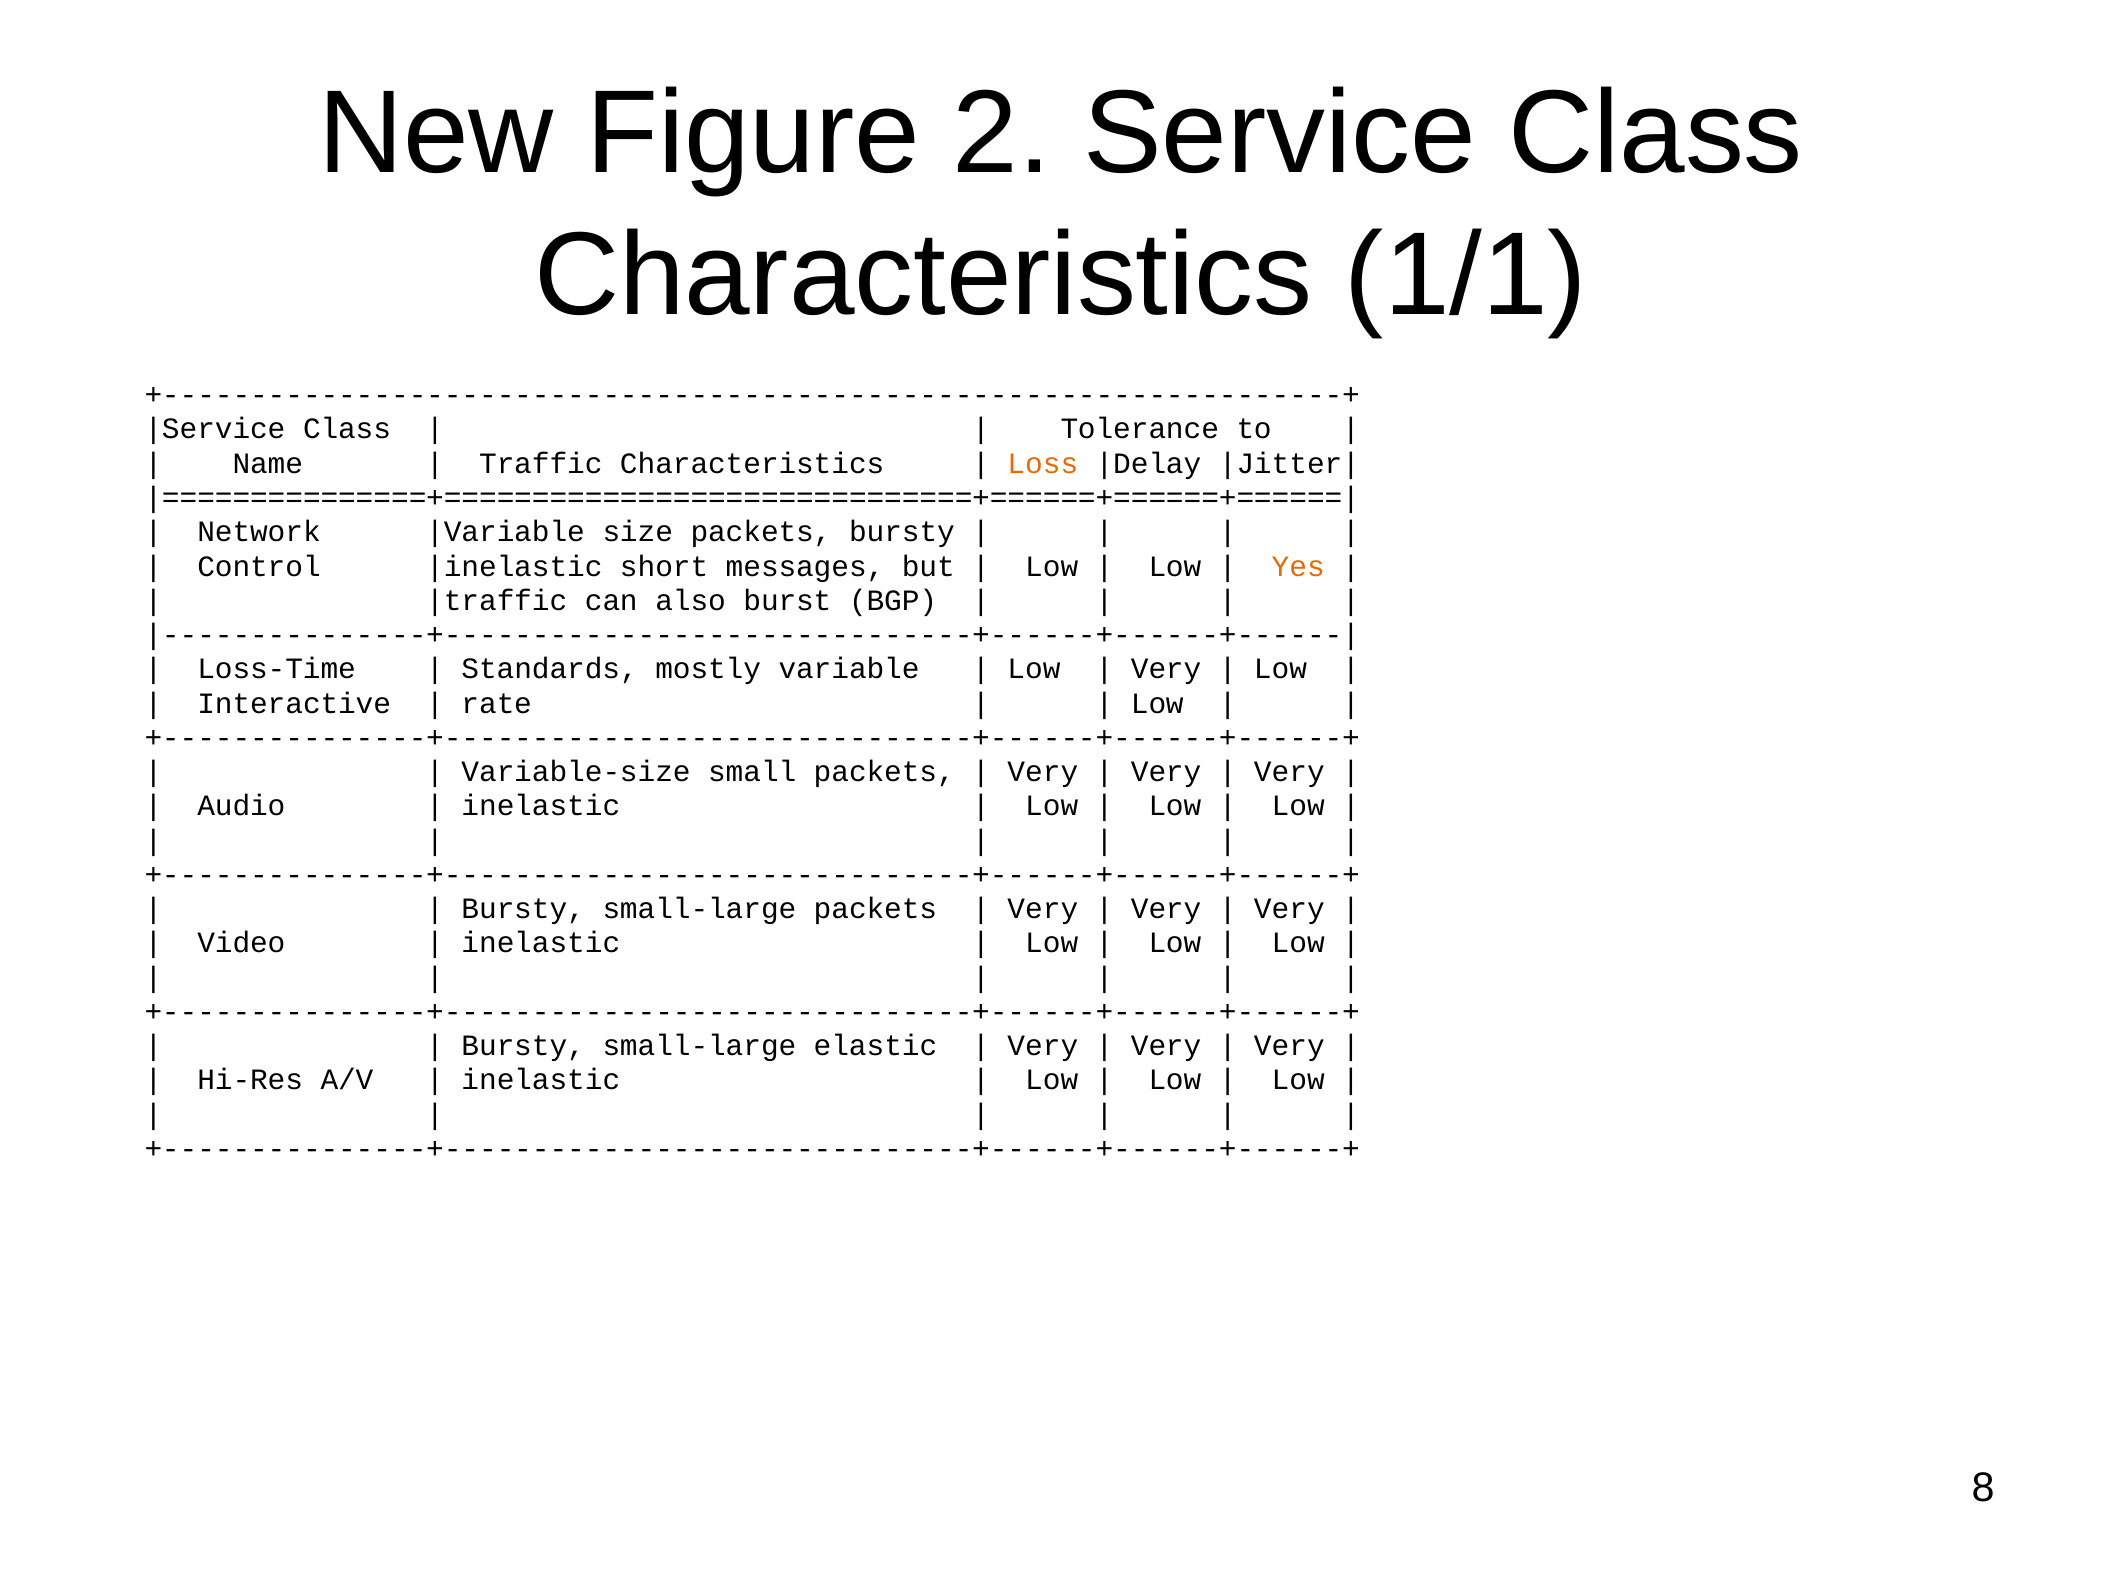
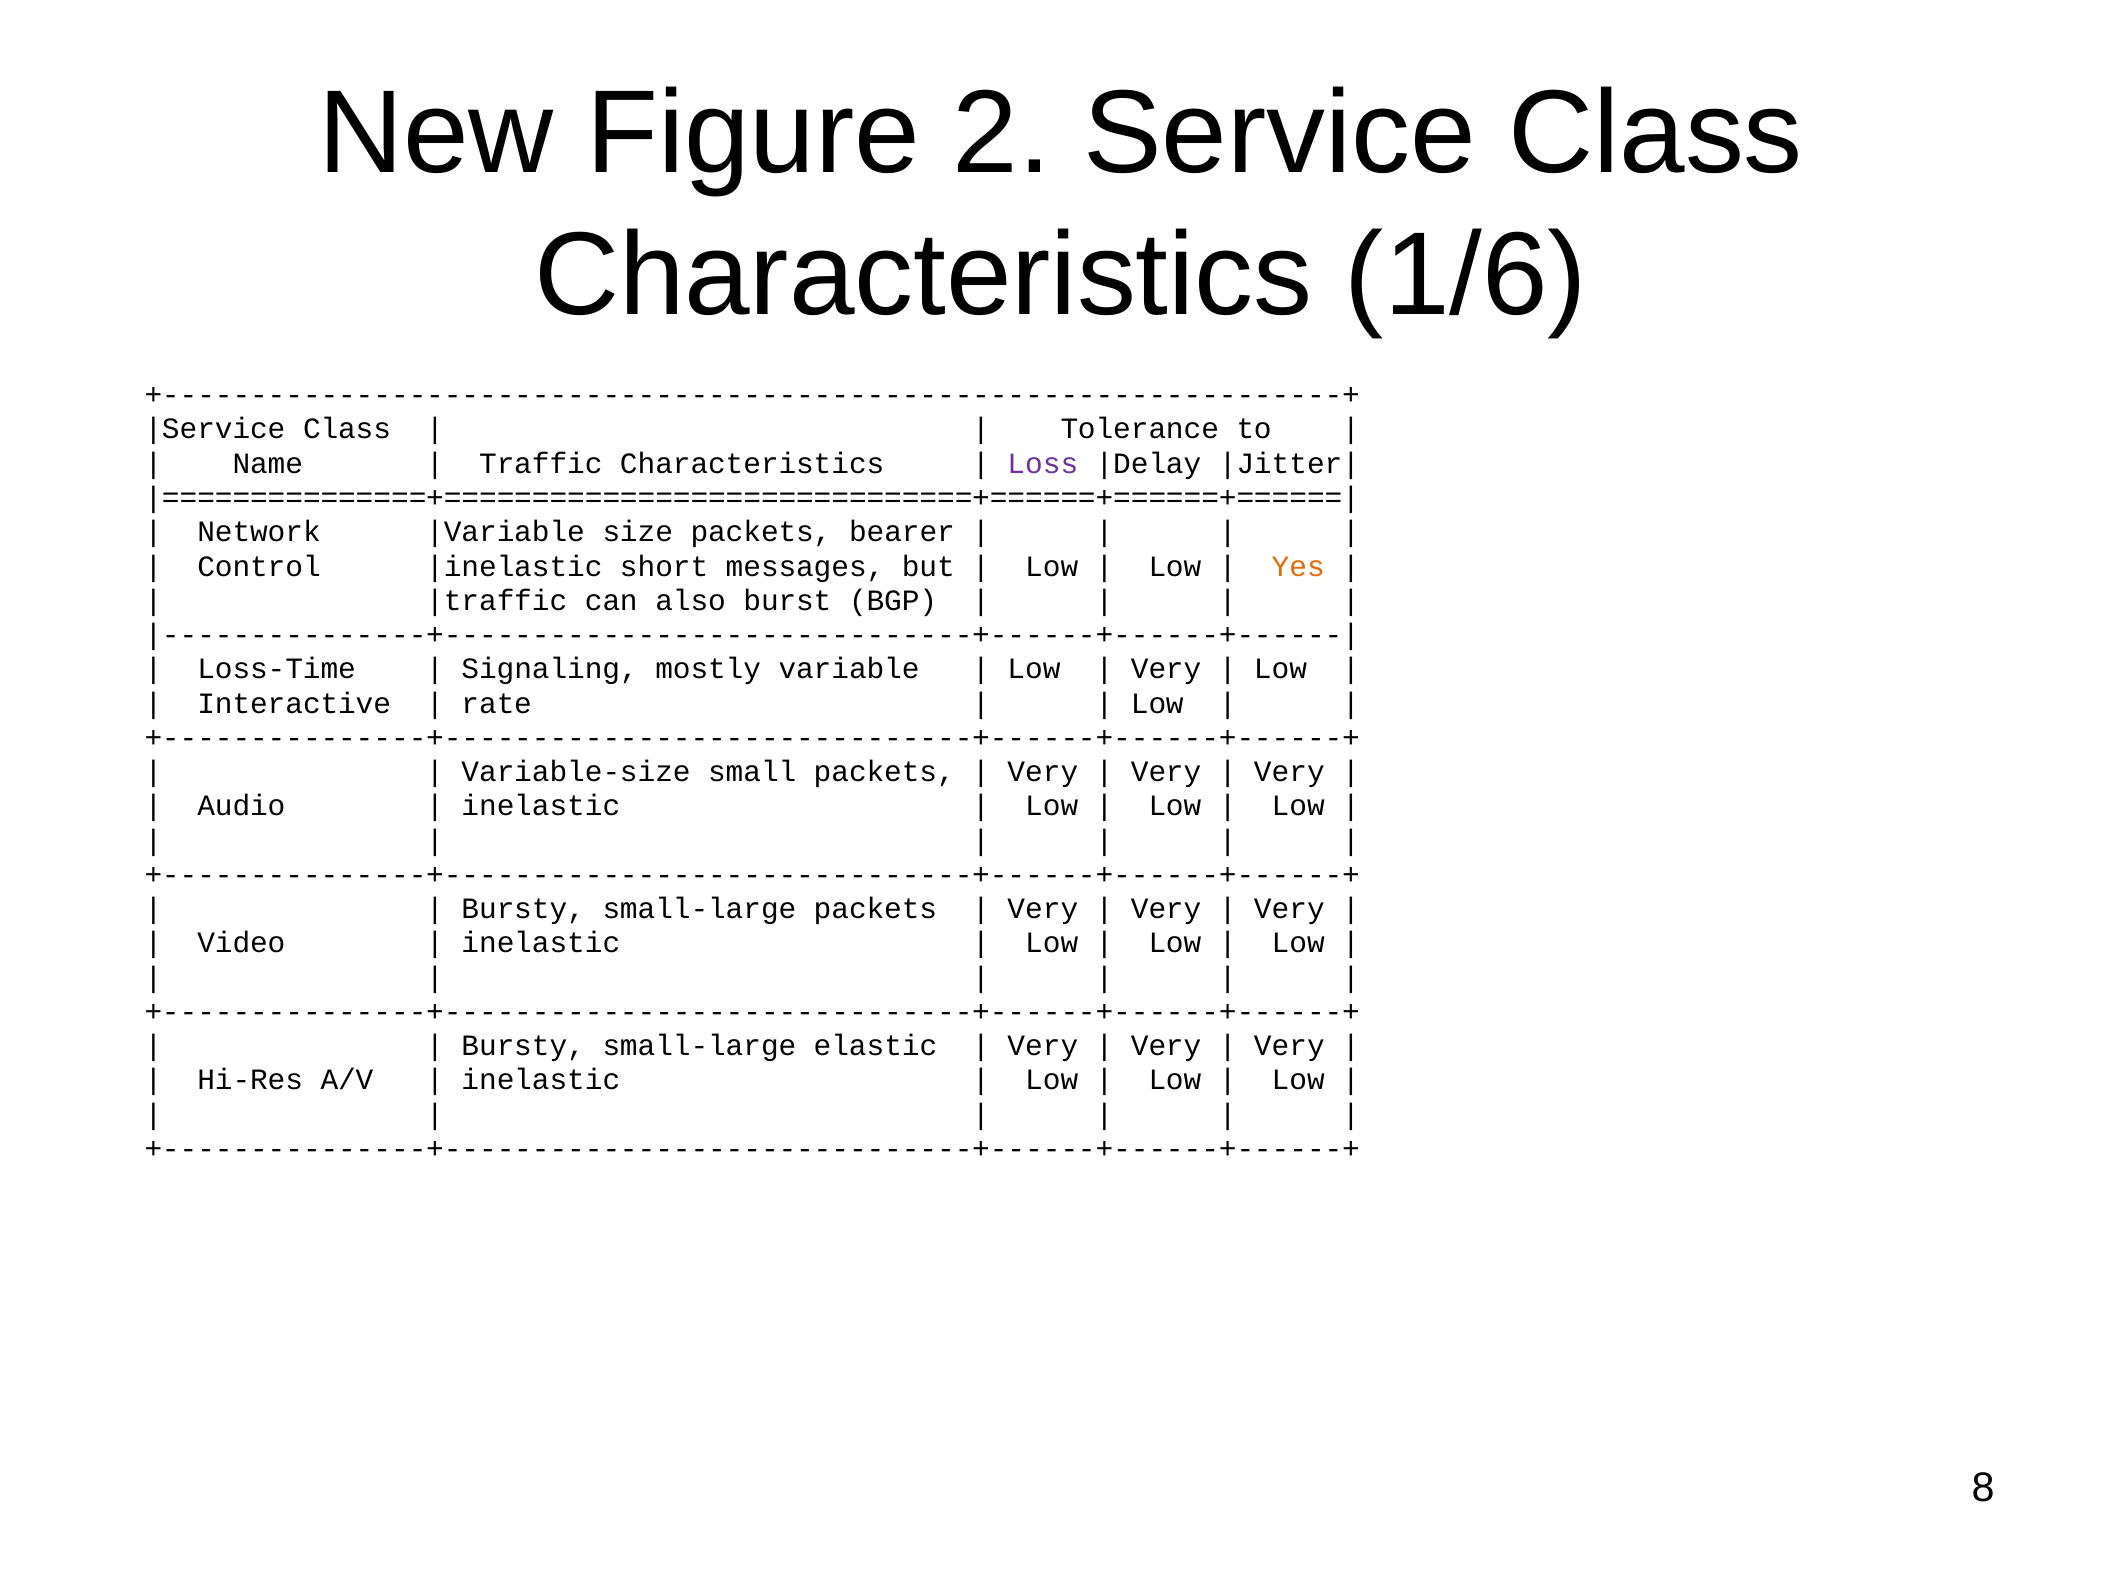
1/1: 1/1 -> 1/6 (1466, 275)
Loss colour: orange -> purple (1043, 463)
packets bursty: bursty -> bearer (902, 532)
Standards: Standards -> Signaling (550, 669)
